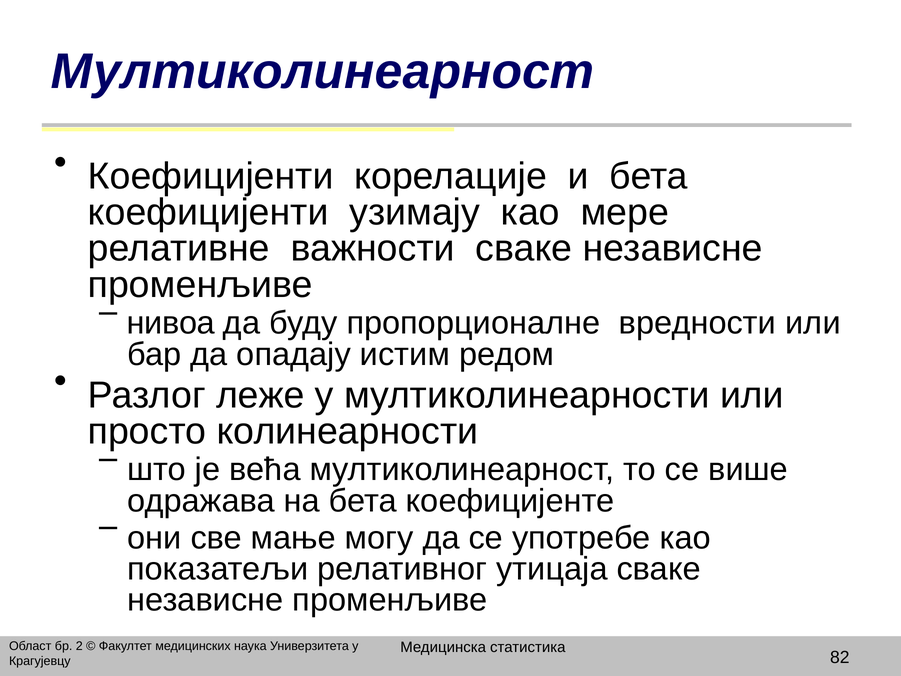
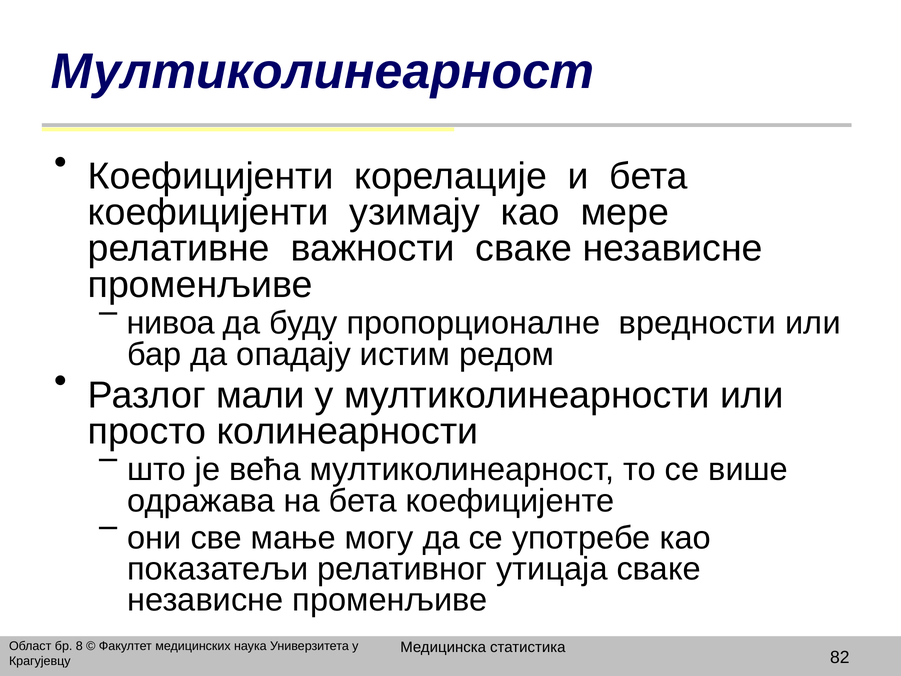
леже: леже -> мали (260, 395)
2: 2 -> 8 (79, 646)
